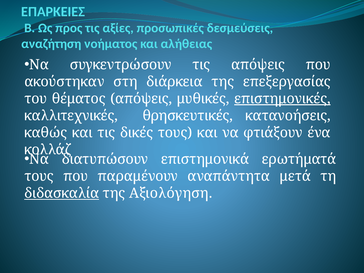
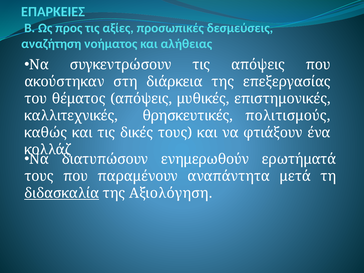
επιστημονικές underline: present -> none (282, 99)
κατανοήσεις: κατανοήσεις -> πολιτισμούς (288, 116)
επιστημονικά: επιστημονικά -> ενημερωθούν (205, 159)
